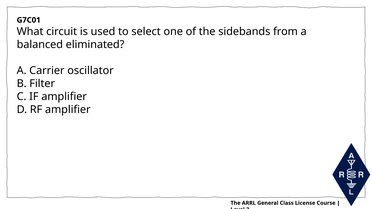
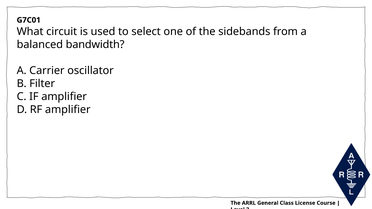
eliminated: eliminated -> bandwidth (95, 45)
